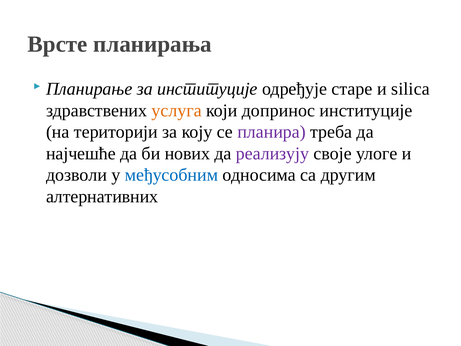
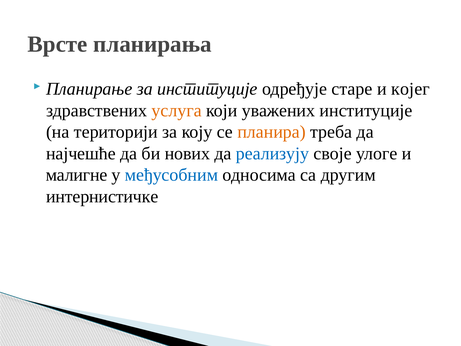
silica: silica -> којег (411, 89)
допринос: допринос -> уважених (278, 110)
планира colour: purple -> orange (272, 132)
реализују colour: purple -> blue (273, 153)
дозволи: дозволи -> малигне (77, 175)
алтернативних: алтернативних -> интернистичке (102, 196)
